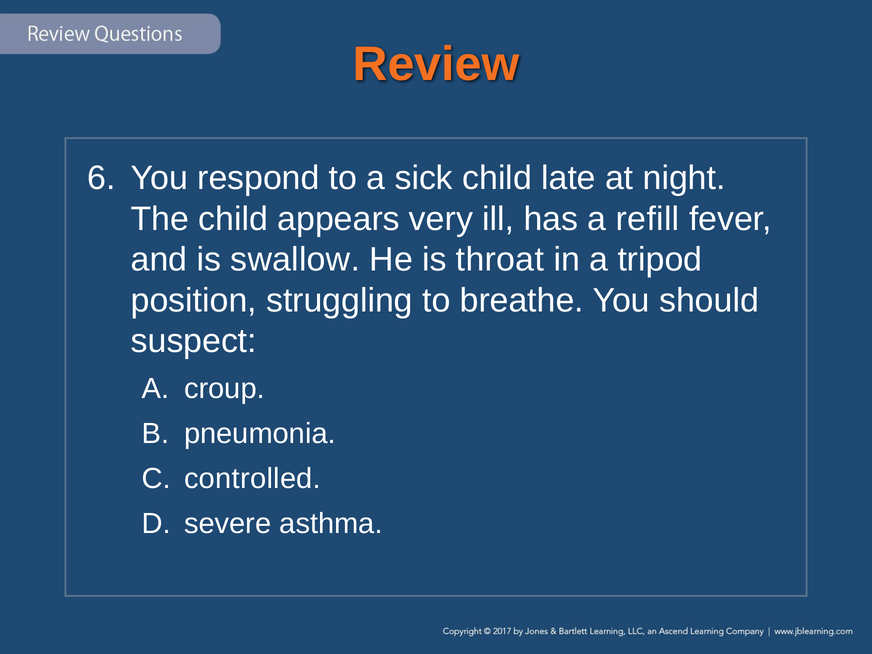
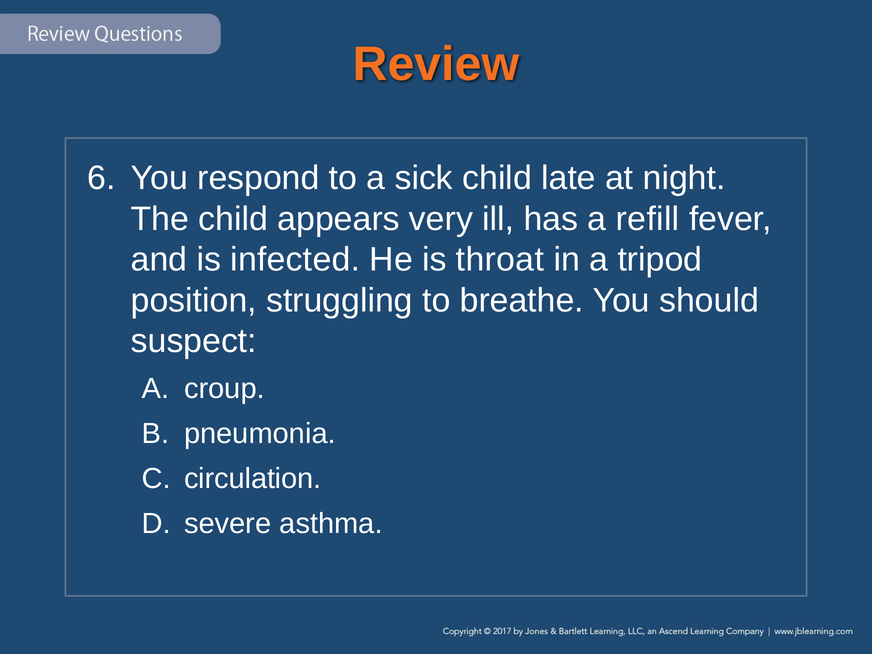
swallow: swallow -> infected (295, 260)
controlled: controlled -> circulation (253, 479)
